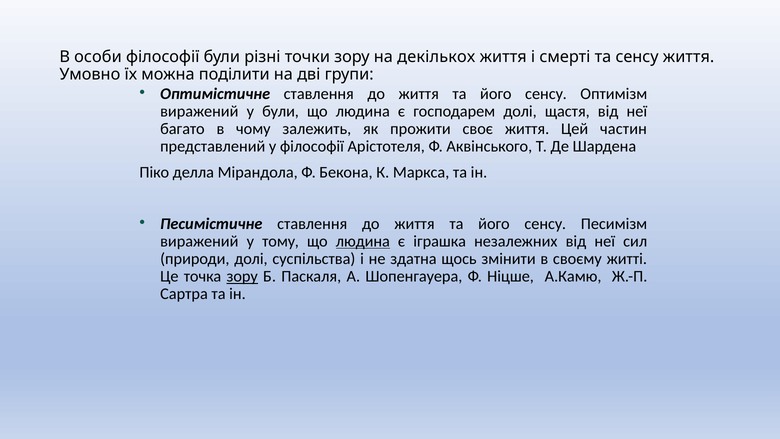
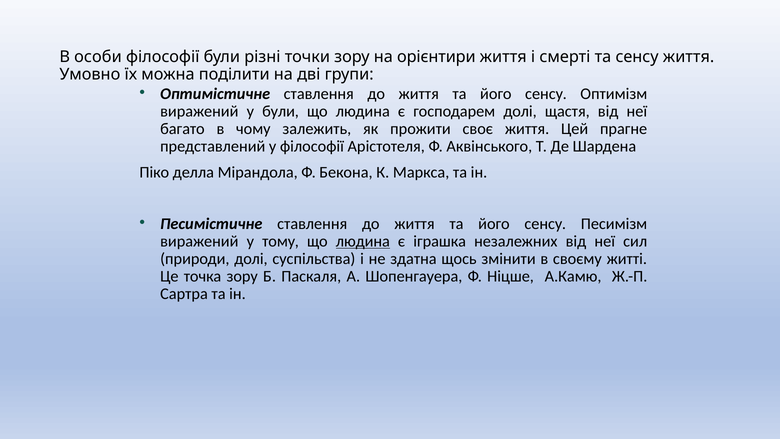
декількох: декількох -> орієнтири (436, 57)
частин: частин -> прагне (624, 129)
зору underline: present -> none (242, 276)
